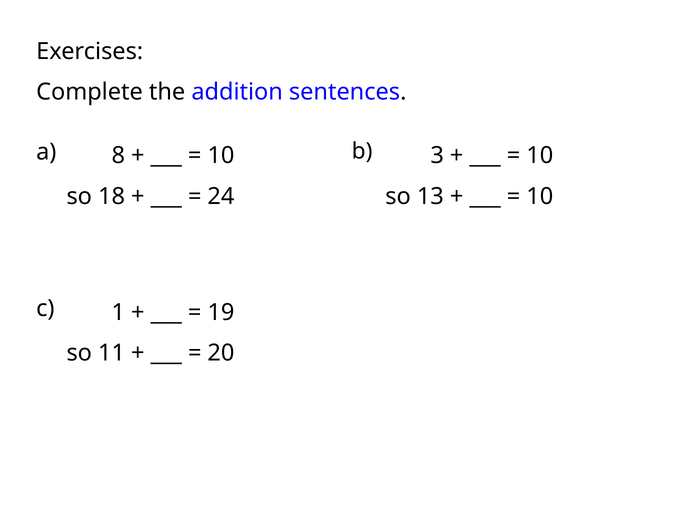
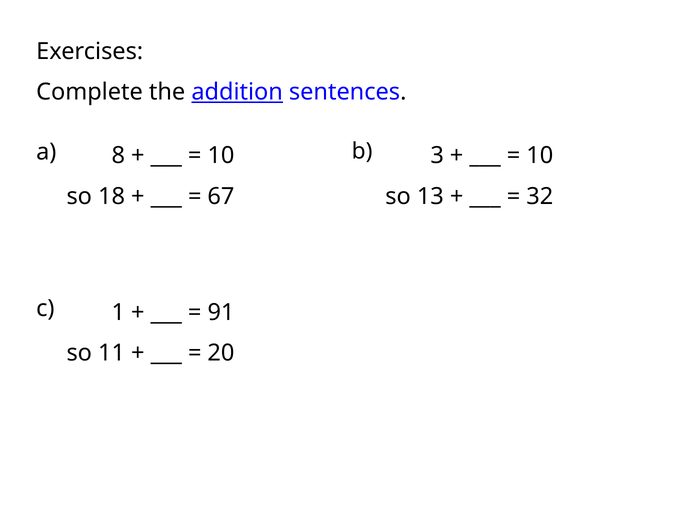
addition underline: none -> present (237, 92)
24: 24 -> 67 (221, 196)
10: 10 -> 32 (540, 196)
19: 19 -> 91 (221, 312)
